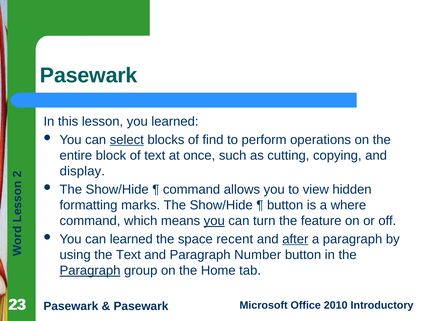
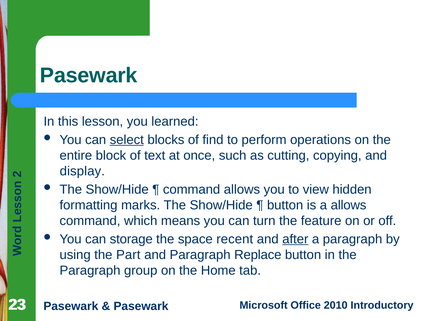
a where: where -> allows (349, 205)
you underline: present -> none (214, 221)
can learned: learned -> storage (131, 239)
the Text: Text -> Part (128, 255)
Number: Number -> Replace (258, 255)
Paragraph underline: present -> none (90, 270)
